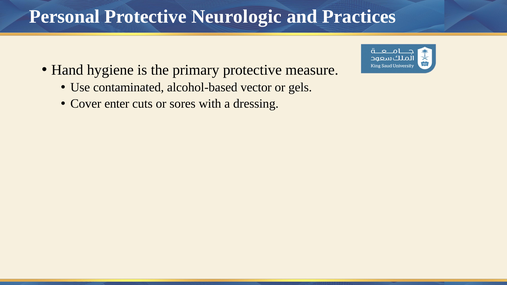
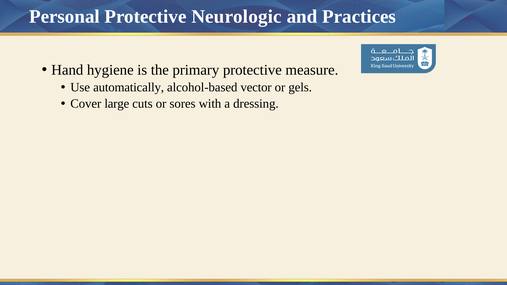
contaminated: contaminated -> automatically (129, 87)
enter: enter -> large (117, 104)
